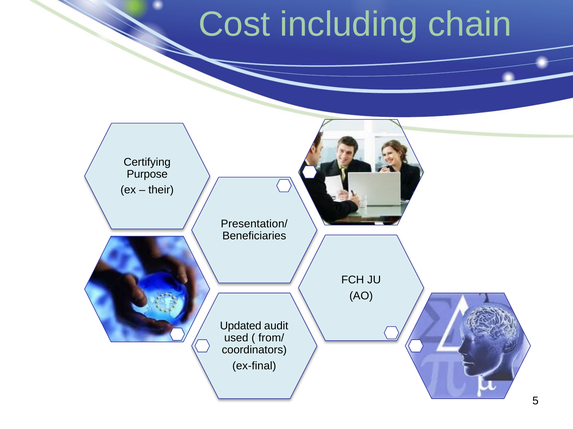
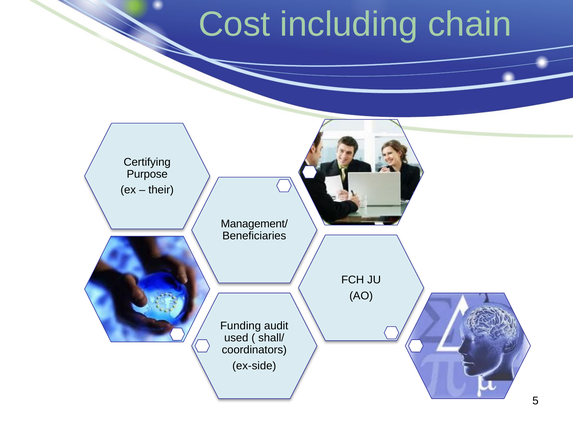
Presentation/: Presentation/ -> Management/ (254, 224)
Updated: Updated -> Funding (241, 326)
from/: from/ -> shall/ (271, 338)
ex-final: ex-final -> ex-side (254, 366)
